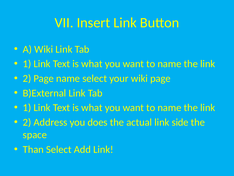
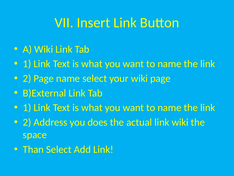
link side: side -> wiki (180, 122)
